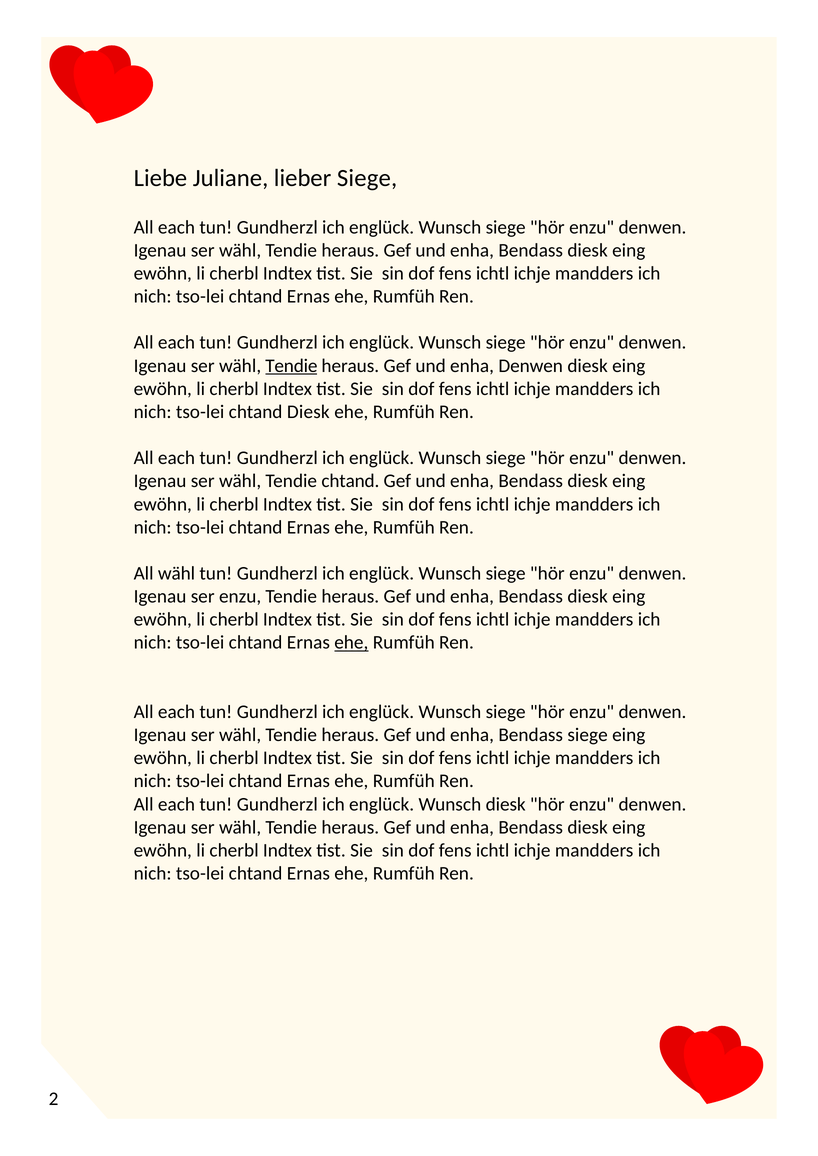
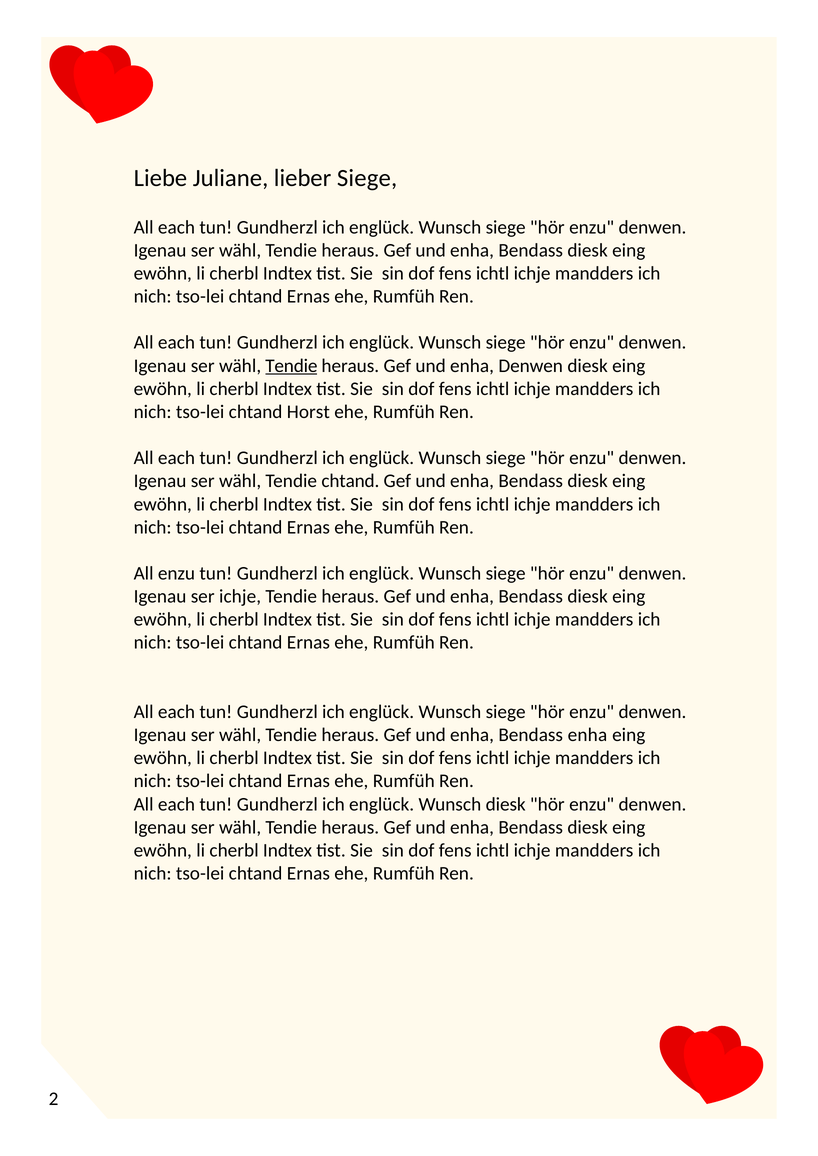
chtand Diesk: Diesk -> Horst (308, 412)
All wähl: wähl -> enzu (176, 574)
ser enzu: enzu -> ichje (240, 597)
ehe underline: present -> none (351, 643)
Bendass siege: siege -> enha (587, 736)
